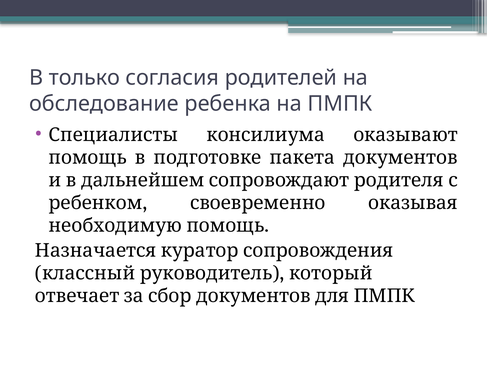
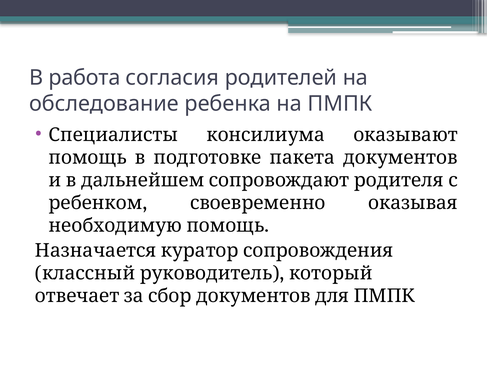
только: только -> работа (84, 78)
